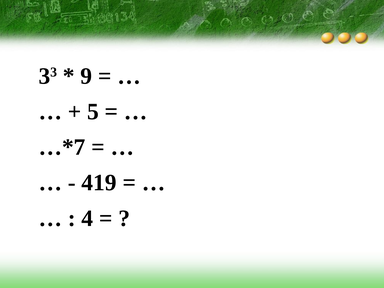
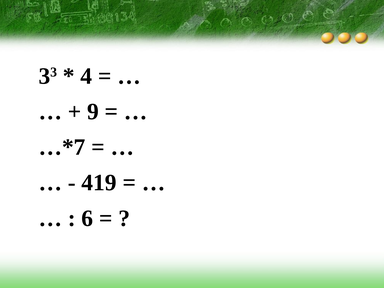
9: 9 -> 4 (86, 76)
5: 5 -> 9 (93, 112)
4: 4 -> 6 (87, 218)
